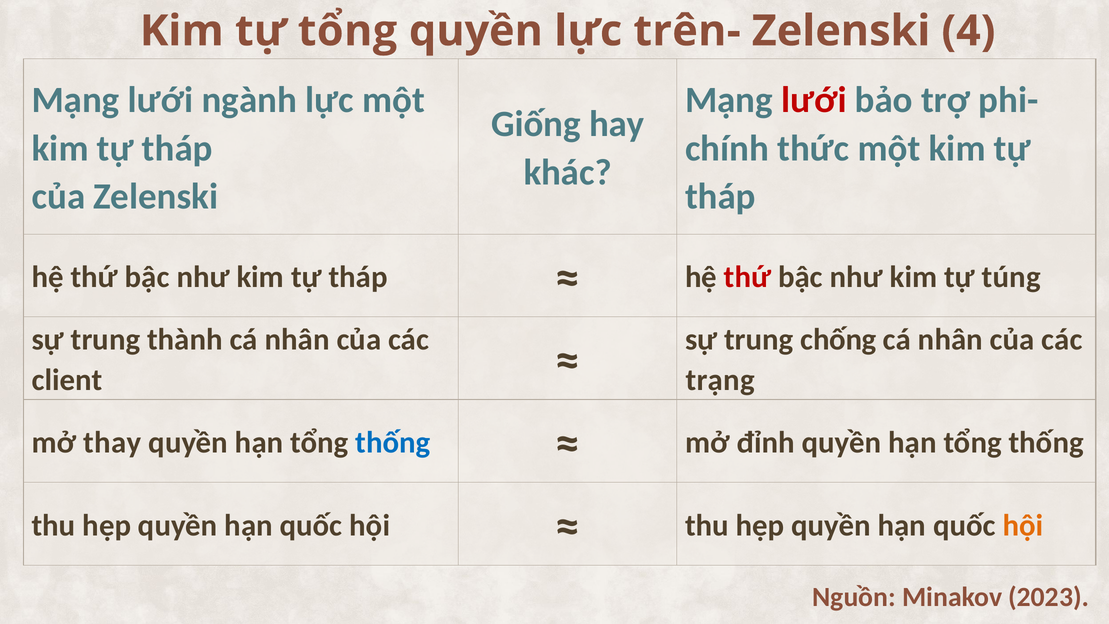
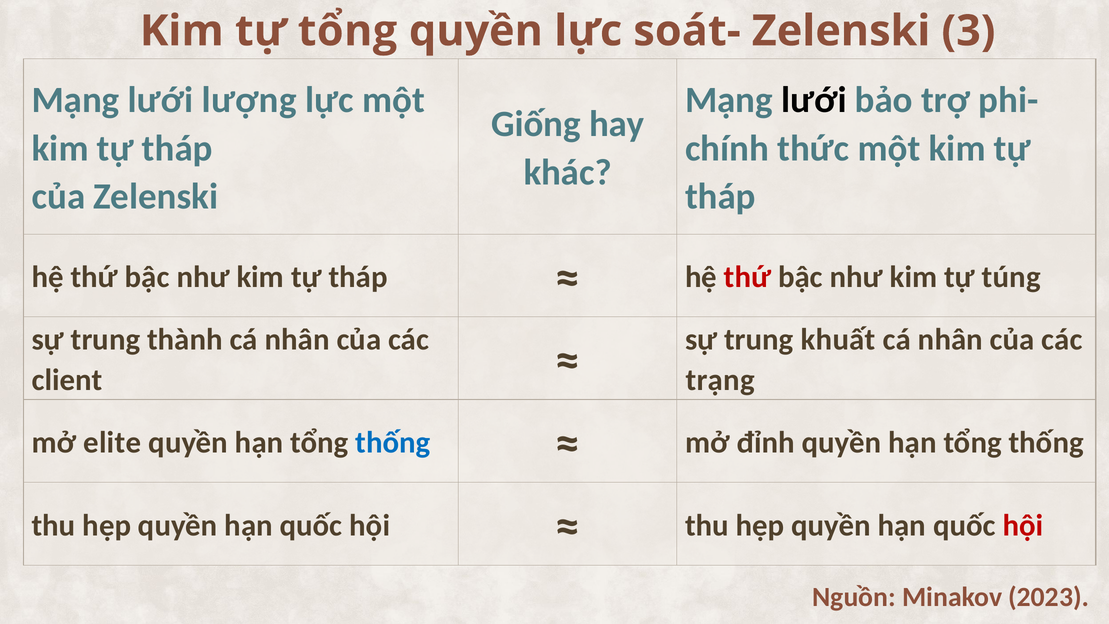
trên-: trên- -> soát- (687, 31)
4: 4 -> 3 (968, 31)
ngành: ngành -> lượng (249, 100)
lưới colour: red -> black (814, 100)
chống: chống -> khuất (838, 339)
thay: thay -> elite (112, 442)
hội colour: orange -> red (1023, 525)
